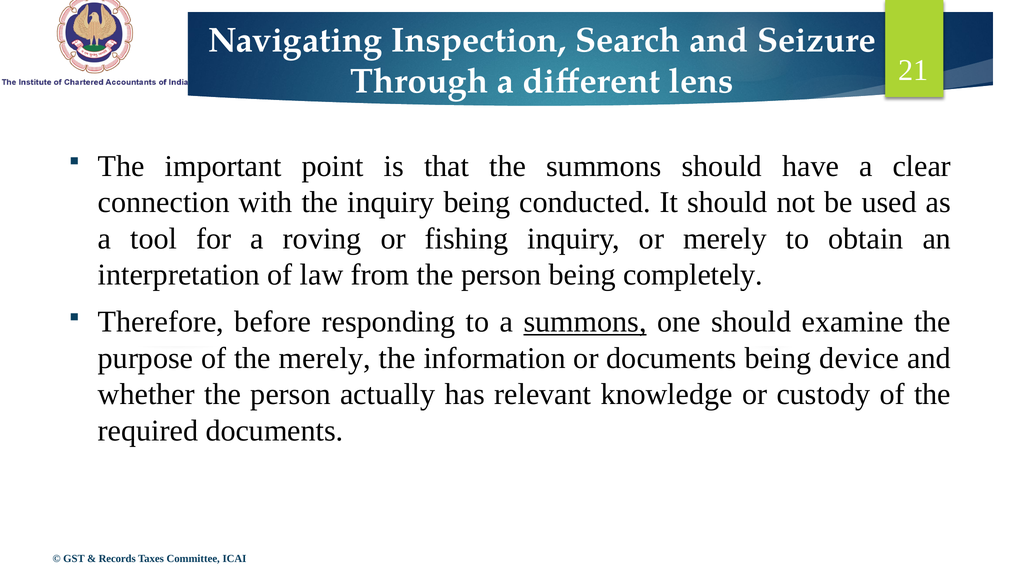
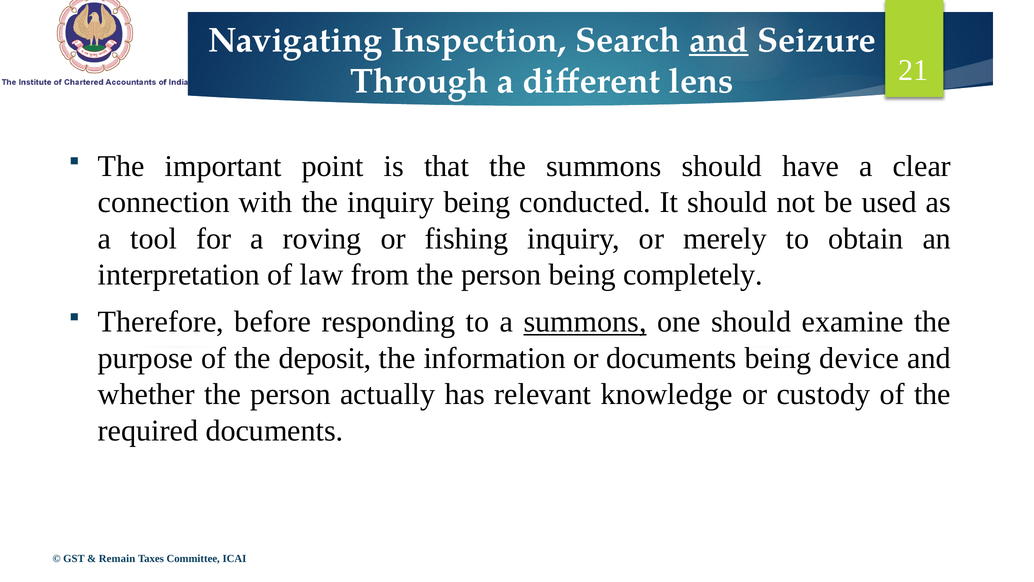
and underline: none -> present (719, 40)
the merely: merely -> deposit (325, 358)
Records: Records -> Remain (117, 558)
